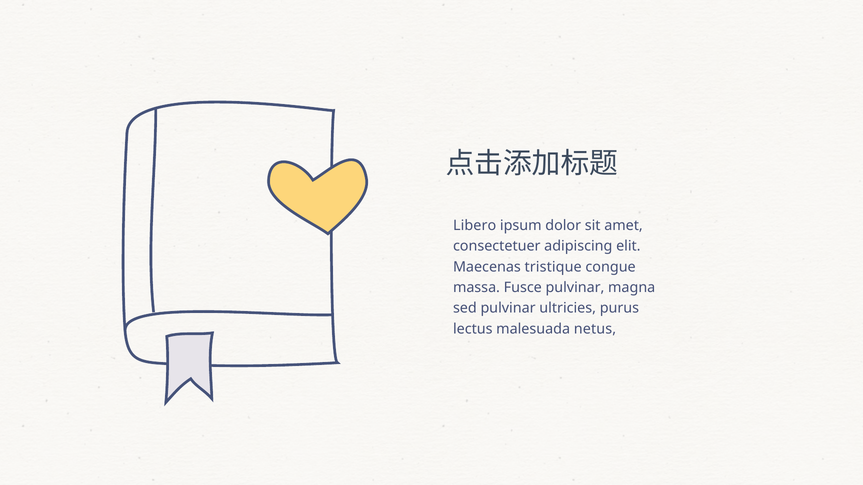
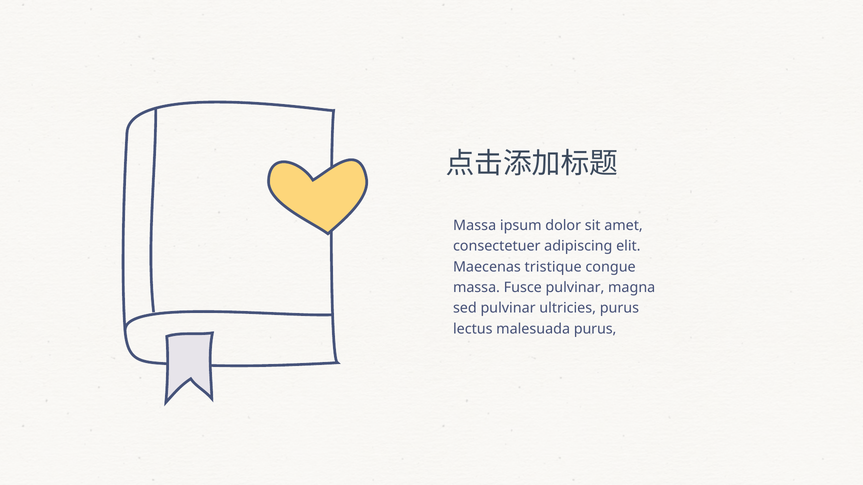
Libero: Libero -> Massa (475, 226)
malesuada netus: netus -> purus (595, 329)
